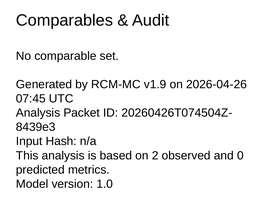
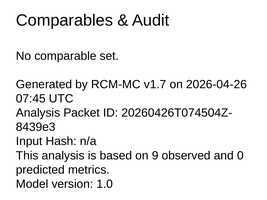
v1.9: v1.9 -> v1.7 (155, 84)
2: 2 -> 9 (155, 156)
